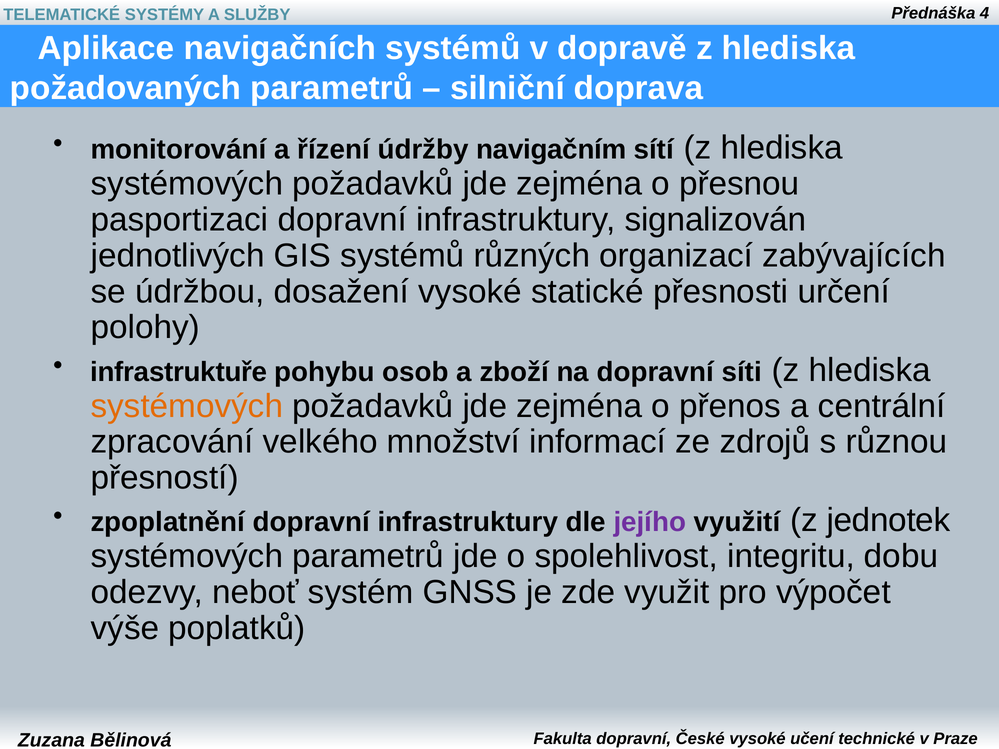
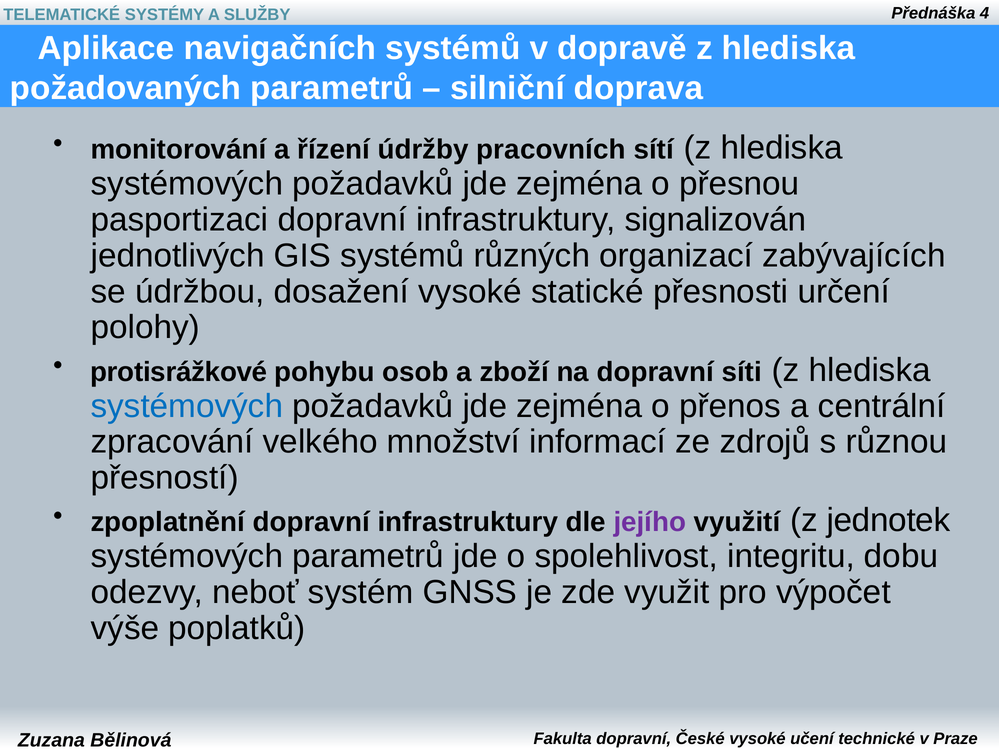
navigačním: navigačním -> pracovních (551, 150)
infrastruktuře: infrastruktuře -> protisrážkové (179, 372)
systémových colour: orange -> blue (187, 406)
